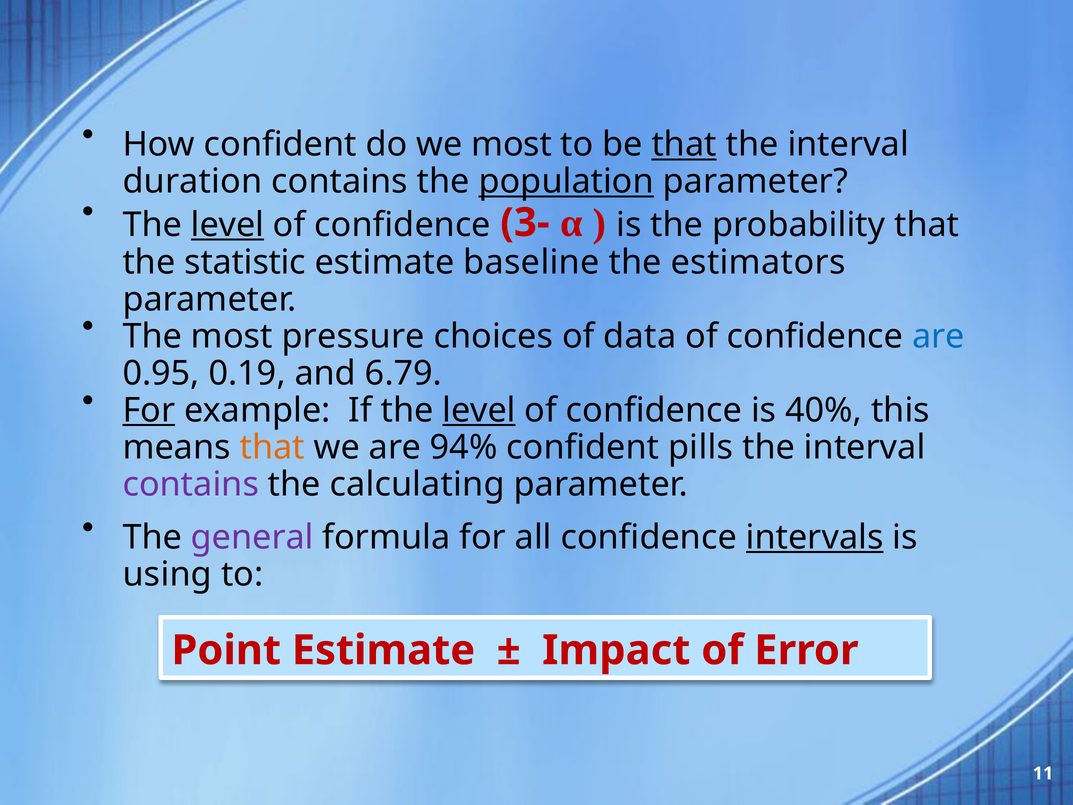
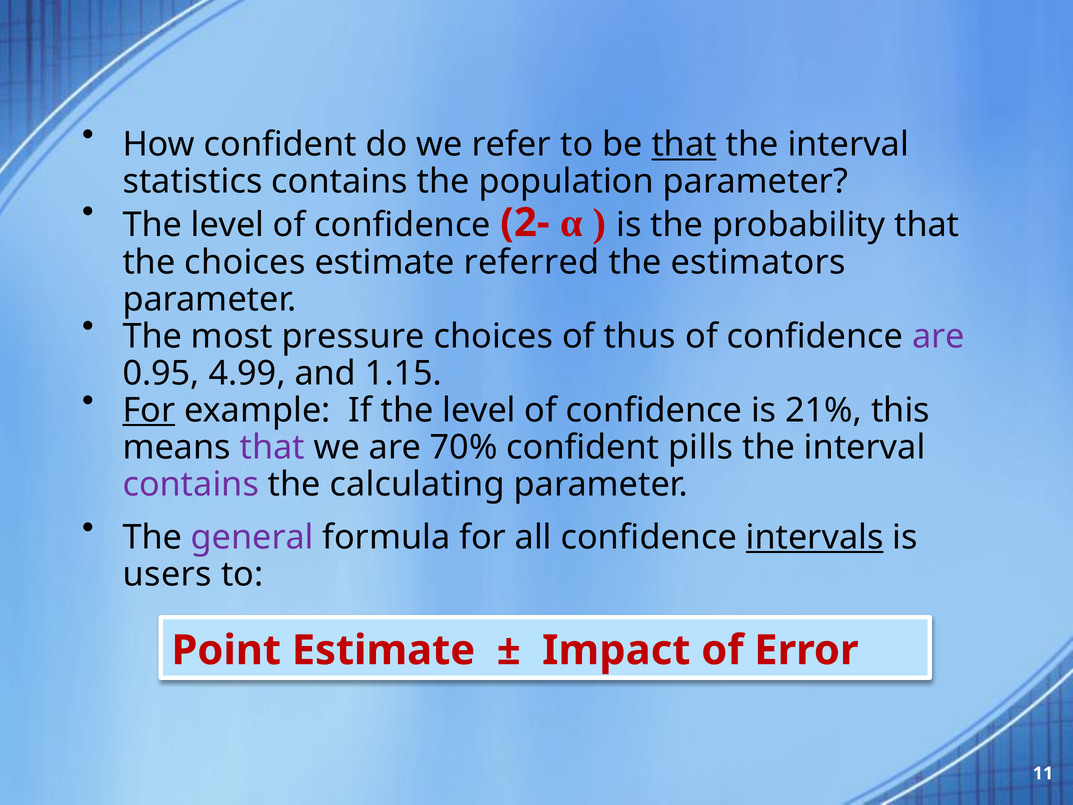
we most: most -> refer (511, 145)
duration: duration -> statistics (193, 182)
population underline: present -> none (566, 182)
level underline: present -> none (228, 225)
3-: 3- -> 2- (525, 223)
the statistic: statistic -> choices (245, 262)
baseline: baseline -> referred (532, 262)
data: data -> thus (640, 336)
are colour: blue -> purple (938, 336)
0.19: 0.19 -> 4.99 (247, 373)
6.79: 6.79 -> 1.15 (403, 373)
level underline: present -> none (479, 410)
40%: 40% -> 21% (824, 410)
that colour: orange -> purple (272, 447)
94%: 94% -> 70% (464, 447)
using: using -> users (167, 574)
